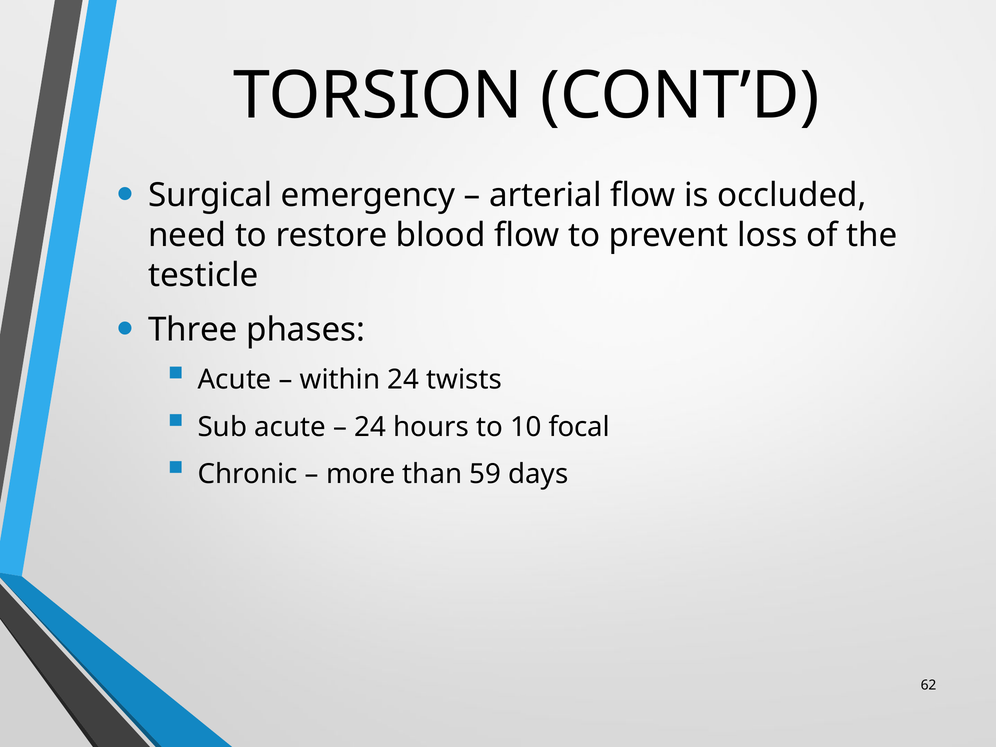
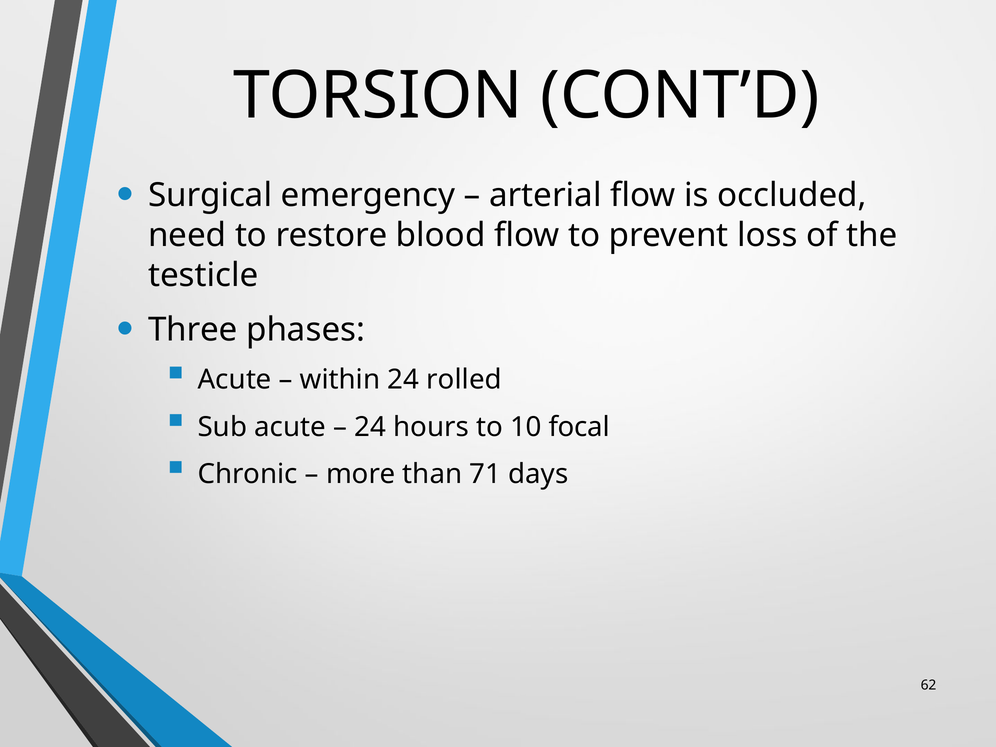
twists: twists -> rolled (464, 380)
59: 59 -> 71 (485, 474)
